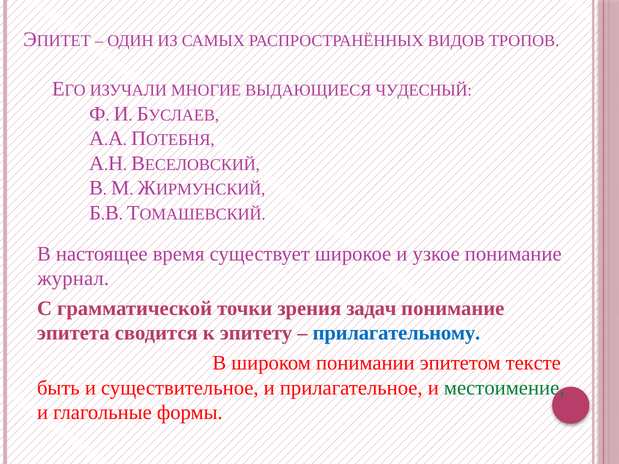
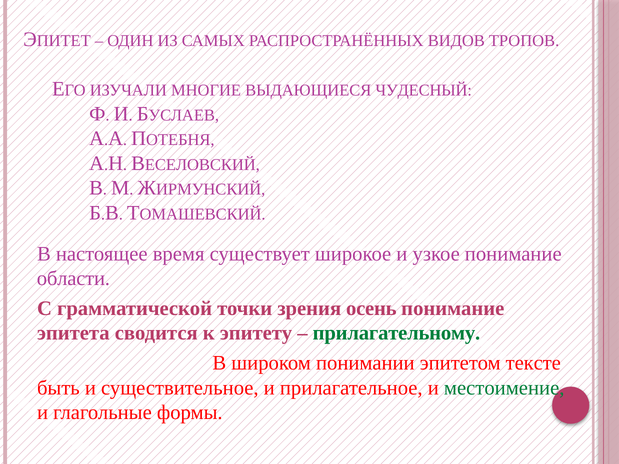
журнал: журнал -> области (73, 279)
задач: задач -> осень (371, 309)
прилагательному colour: blue -> green (396, 333)
